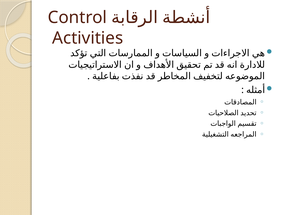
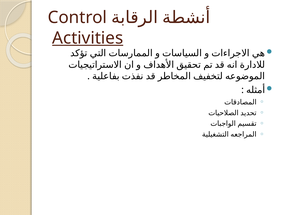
Activities underline: none -> present (88, 38)
